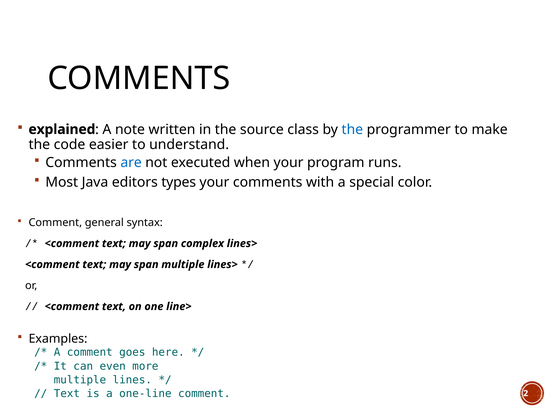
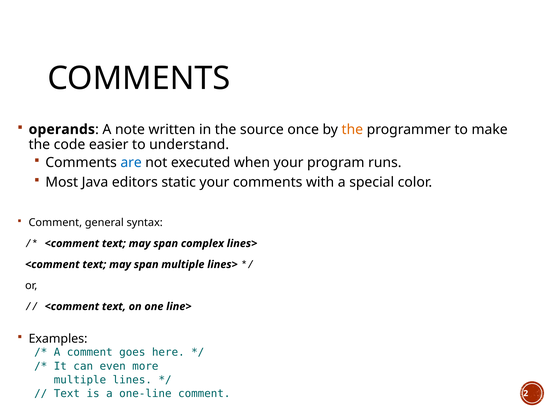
explained: explained -> operands (62, 130)
class: class -> once (303, 130)
the colour: blue -> orange (352, 130)
types: types -> static (179, 183)
